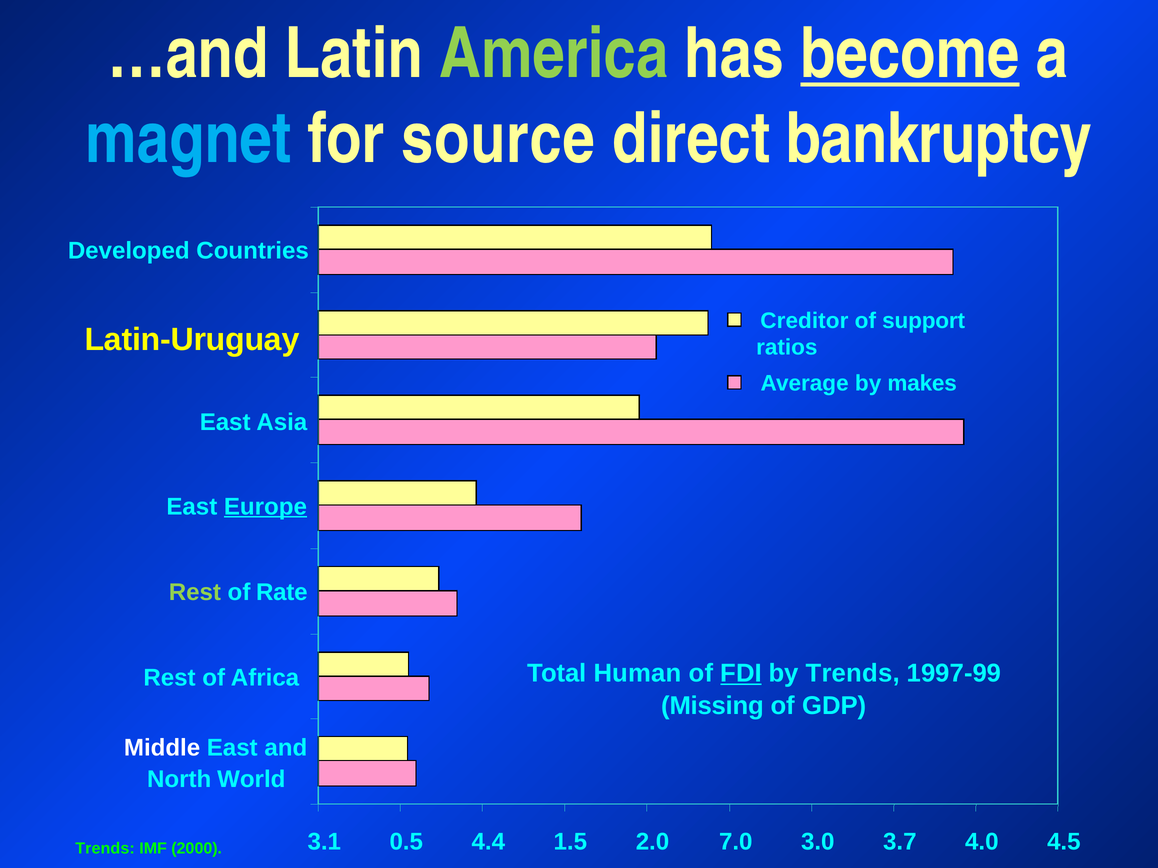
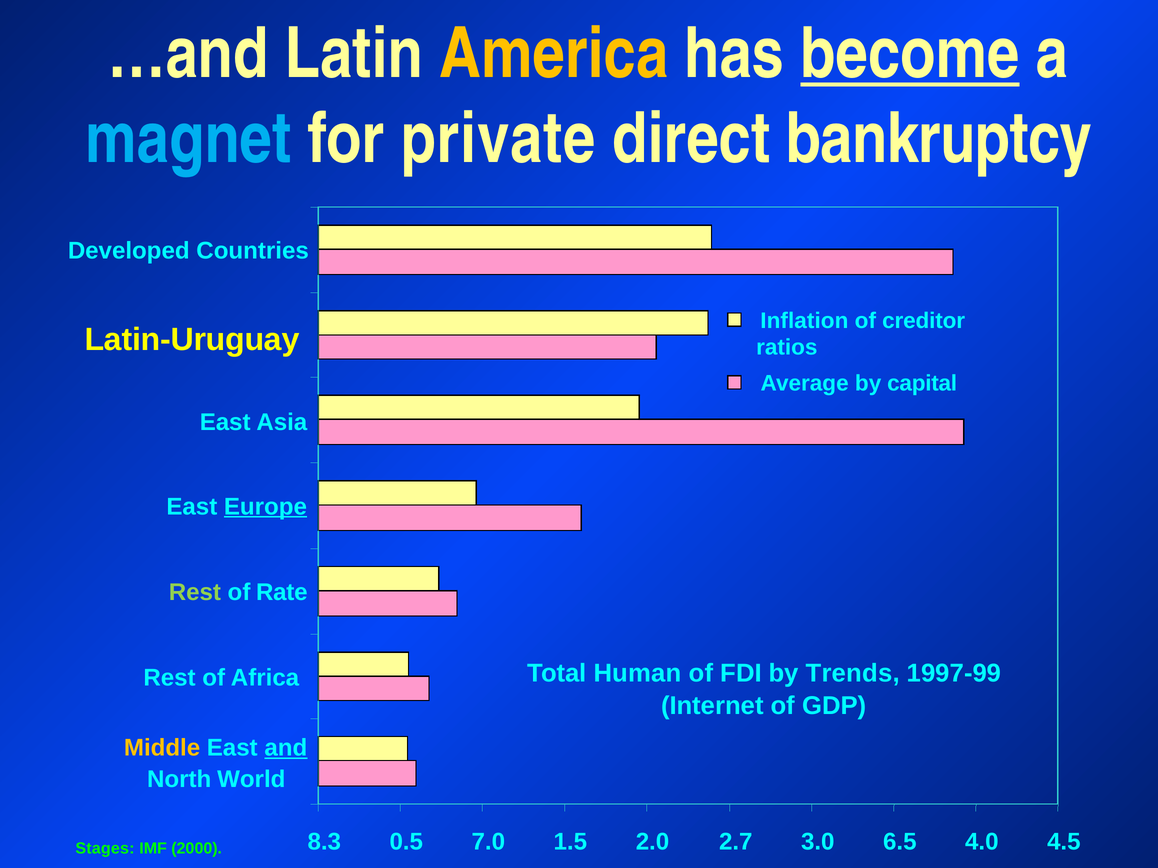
America colour: light green -> yellow (554, 54)
source: source -> private (498, 139)
Creditor: Creditor -> Inflation (804, 321)
support: support -> creditor (924, 321)
makes: makes -> capital (922, 384)
FDI underline: present -> none (741, 673)
Missing: Missing -> Internet (712, 706)
Middle colour: white -> yellow (162, 748)
and underline: none -> present (286, 748)
3.1: 3.1 -> 8.3 (324, 842)
4.4: 4.4 -> 7.0 (488, 842)
7.0: 7.0 -> 2.7 (736, 842)
3.7: 3.7 -> 6.5 (900, 842)
Trends: Trends -> Stages (105, 849)
